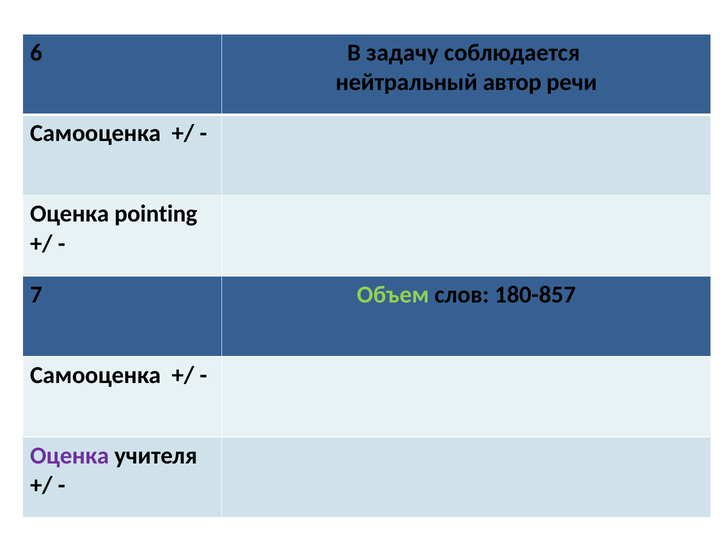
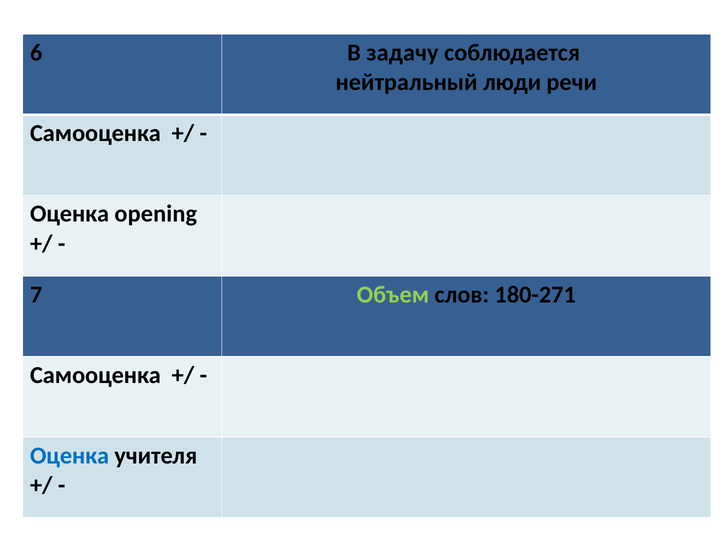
автор: автор -> люди (512, 82)
pointing: pointing -> opening (156, 214)
180-857: 180-857 -> 180-271 (535, 295)
Оценка colour: purple -> blue (70, 456)
